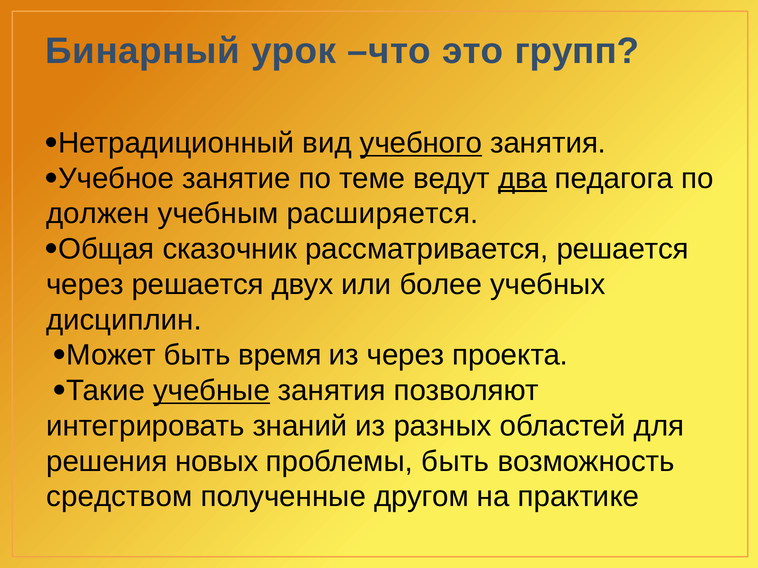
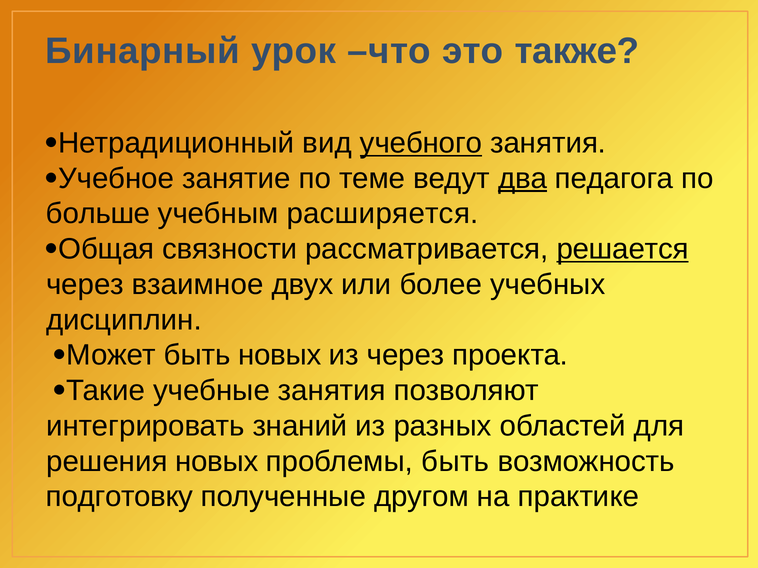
групп: групп -> также (577, 51)
должен: должен -> больше (98, 214)
сказочник: сказочник -> связности (230, 249)
решается underline: none -> present (623, 249)
через решается: решается -> взаимное (198, 285)
быть время: время -> новых (280, 356)
учебные underline: present -> none (211, 391)
средством: средством -> подготовку (120, 497)
